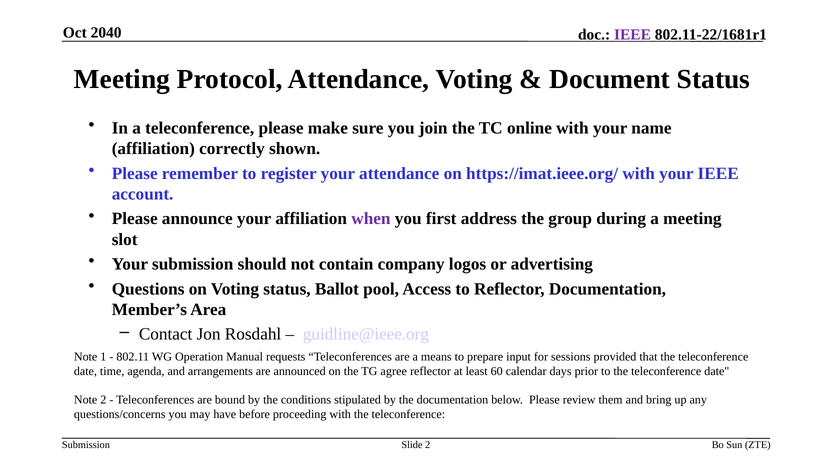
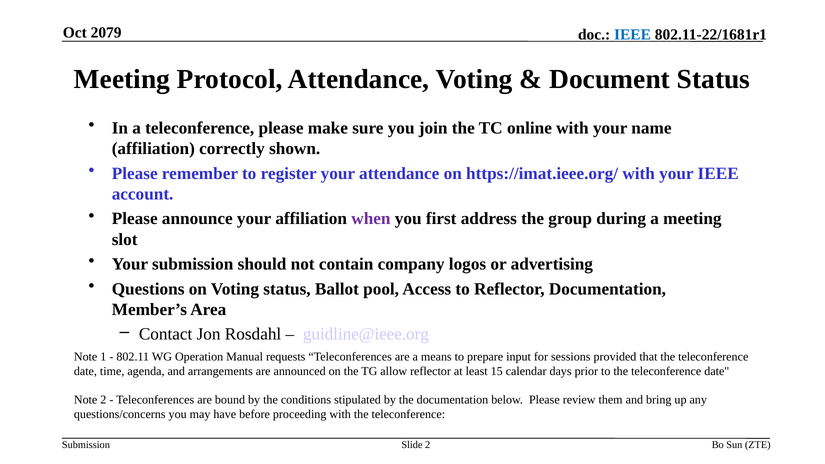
2040: 2040 -> 2079 (106, 33)
IEEE colour: purple -> blue (633, 34)
agree: agree -> allow (394, 371)
60: 60 -> 15 (497, 371)
